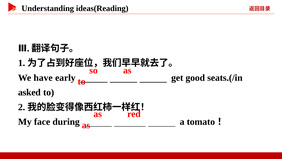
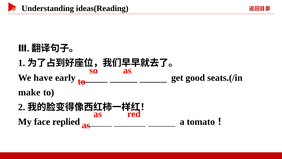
asked: asked -> make (29, 92)
during: during -> replied (66, 122)
